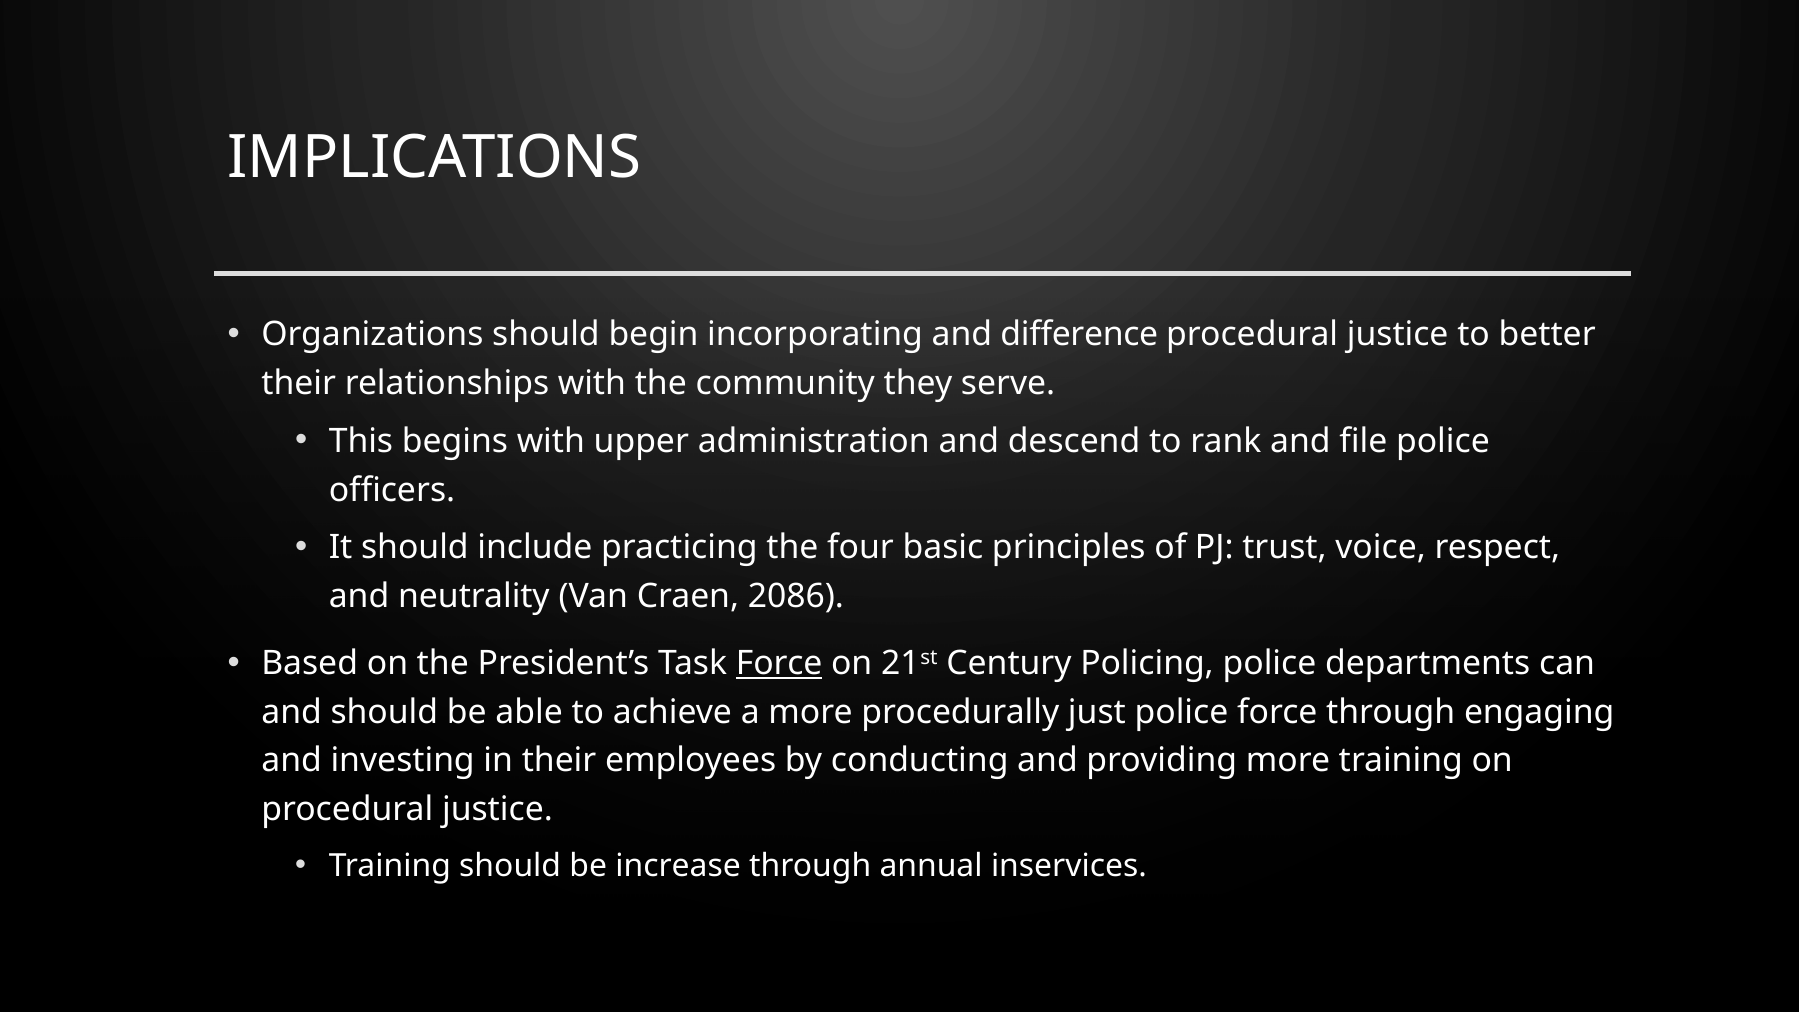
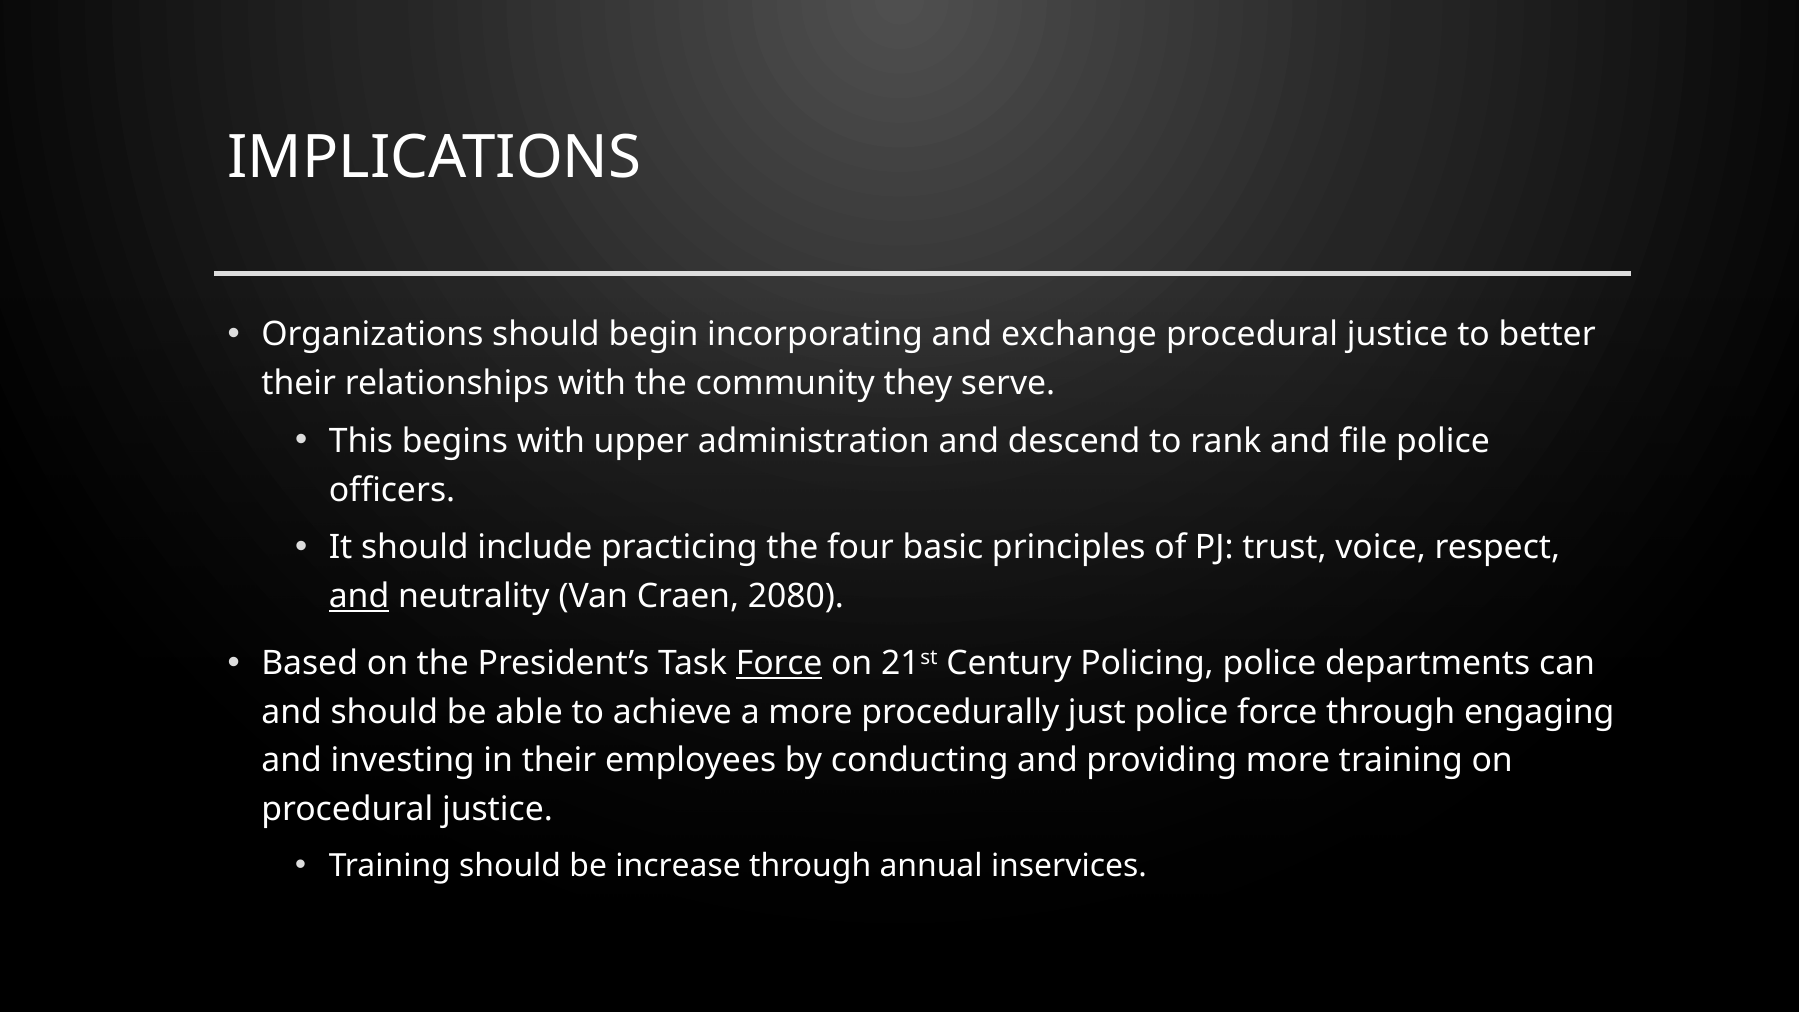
difference: difference -> exchange (1079, 335)
and underline: none -> present (359, 596)
2086: 2086 -> 2080 (796, 596)
